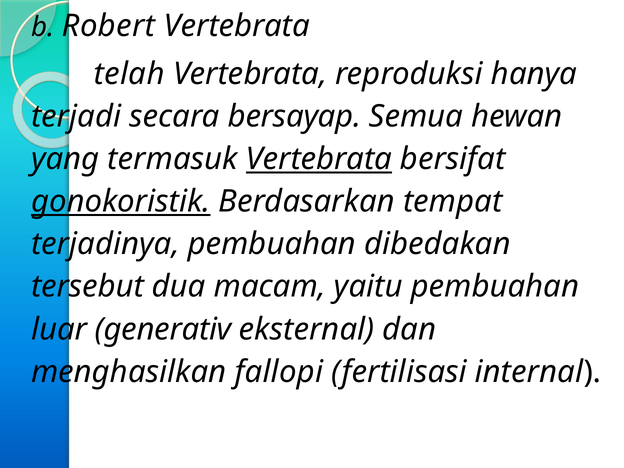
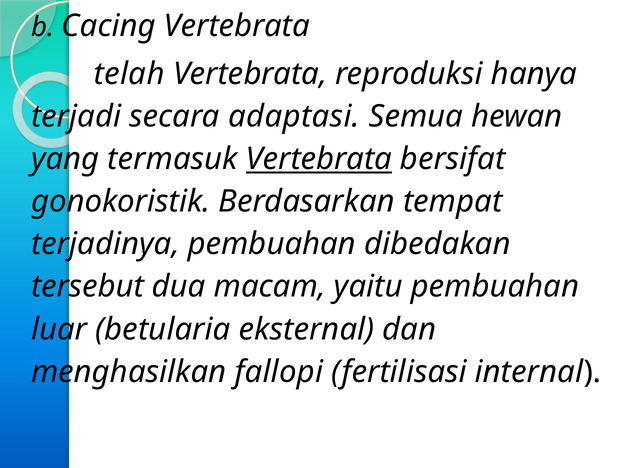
Robert: Robert -> Cacing (109, 26)
bersayap: bersayap -> adaptasi (294, 116)
gonokoristik underline: present -> none (121, 202)
generativ: generativ -> betularia (163, 329)
